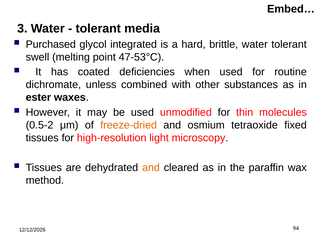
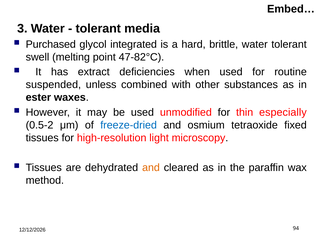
47-53°C: 47-53°C -> 47-82°C (141, 57)
coated: coated -> extract (94, 72)
dichromate: dichromate -> suspended (53, 84)
molecules: molecules -> especially (283, 112)
freeze-dried colour: orange -> blue (129, 125)
